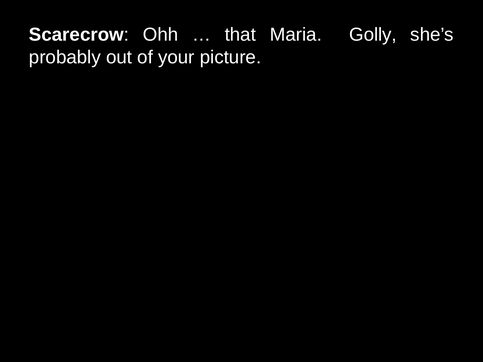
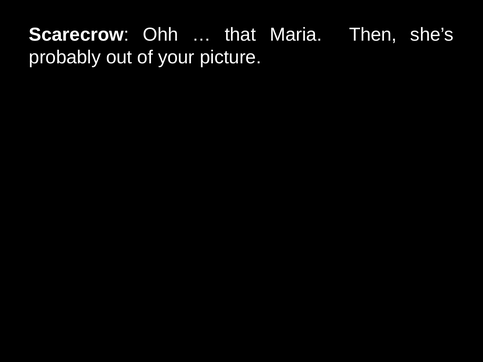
Golly: Golly -> Then (373, 35)
